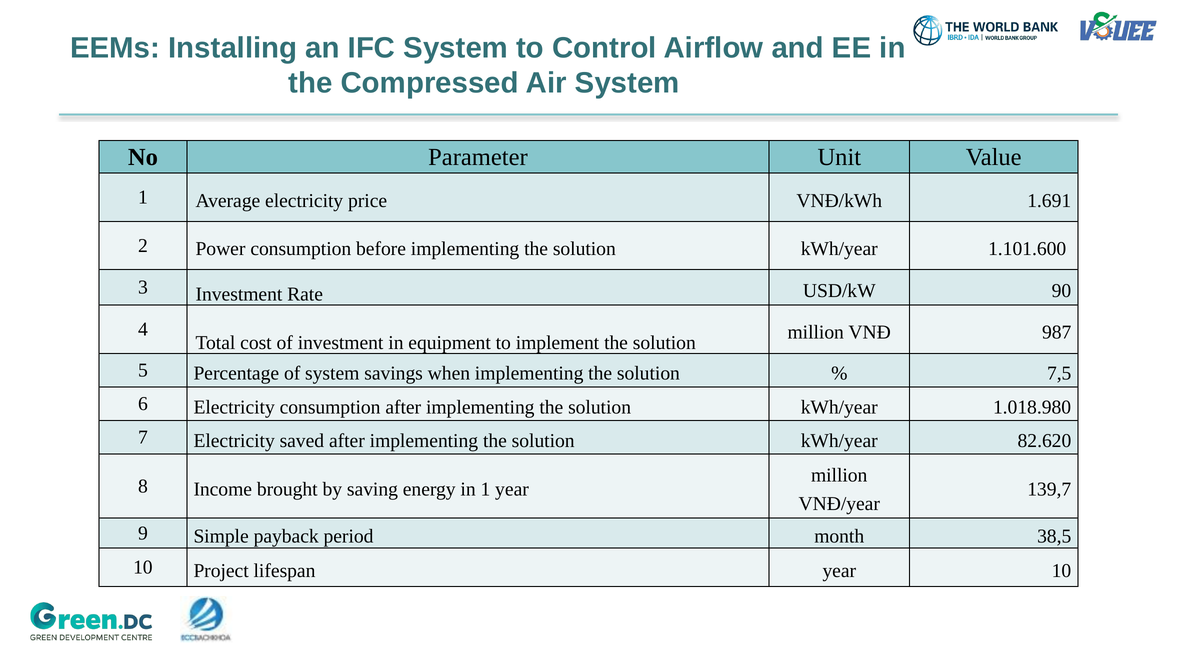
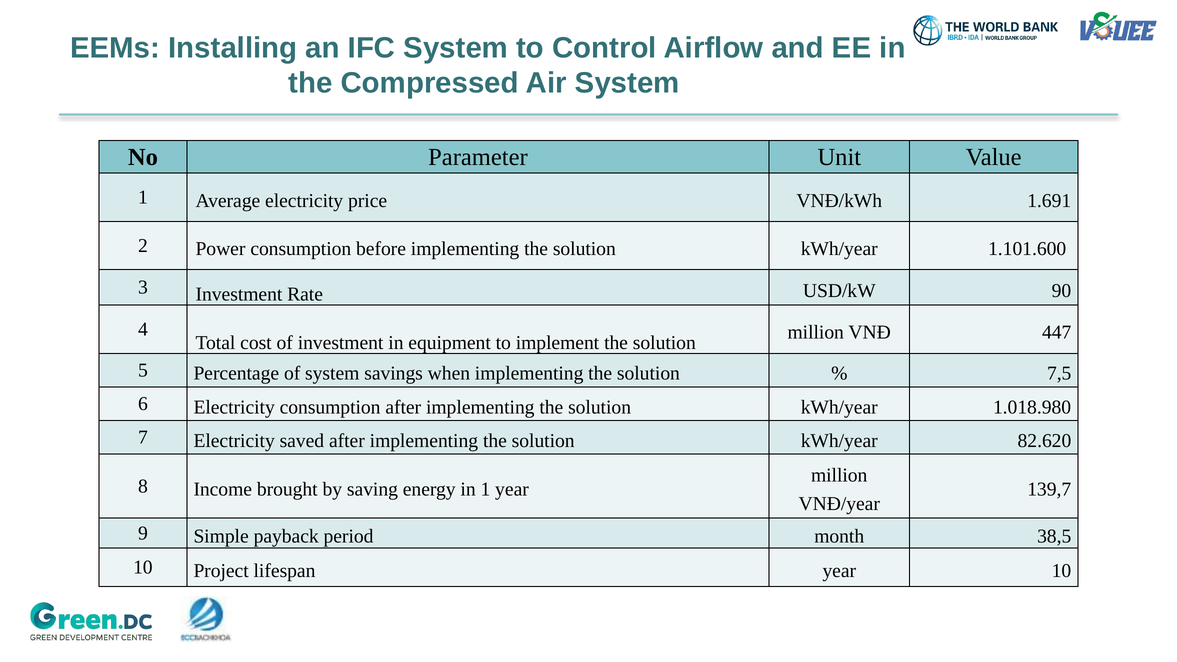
987: 987 -> 447 (1057, 333)
